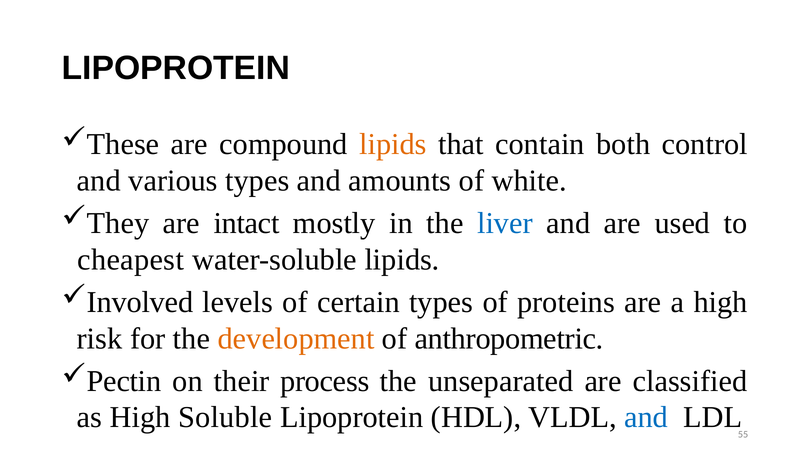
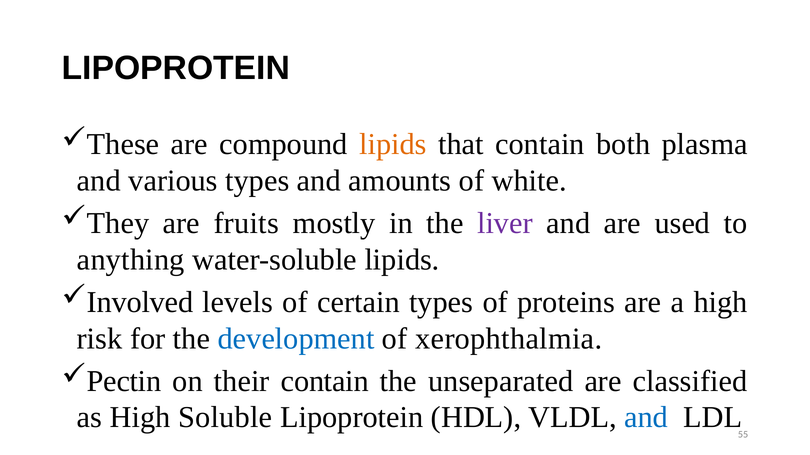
control: control -> plasma (705, 145)
intact: intact -> fruits (246, 224)
liver colour: blue -> purple (505, 224)
cheapest: cheapest -> anything (131, 260)
development colour: orange -> blue (296, 339)
anthropometric: anthropometric -> xerophthalmia (509, 339)
their process: process -> contain (325, 382)
